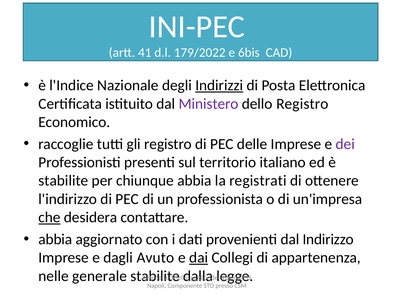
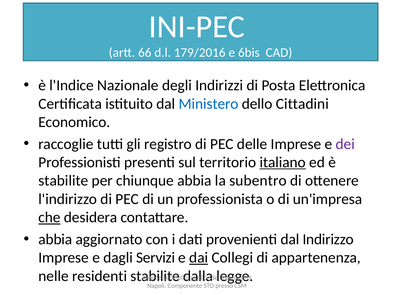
41: 41 -> 66 (145, 53)
179/2022: 179/2022 -> 179/2016 (200, 53)
Indirizzi underline: present -> none (219, 86)
Ministero colour: purple -> blue (209, 104)
dello Registro: Registro -> Cittadini (302, 104)
italiano underline: none -> present (283, 163)
registrati: registrati -> subentro (258, 181)
Avuto: Avuto -> Servizi (156, 258)
generale: generale -> residenti (100, 276)
